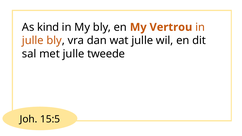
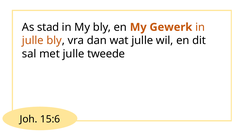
kind: kind -> stad (48, 27)
Vertrou: Vertrou -> Gewerk (171, 27)
15:5: 15:5 -> 15:6 (50, 119)
